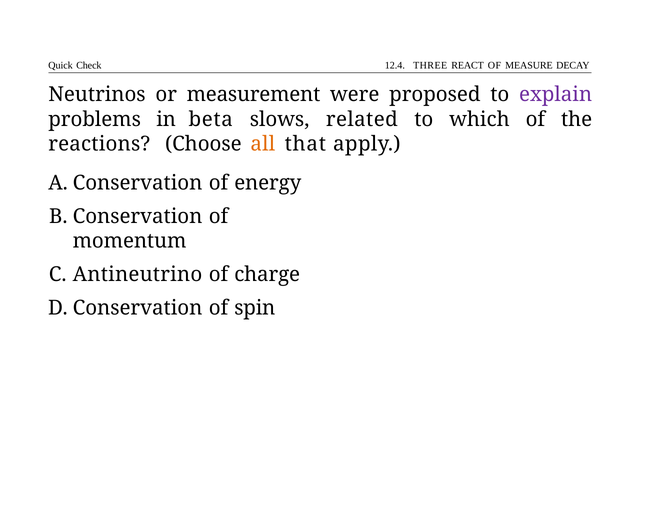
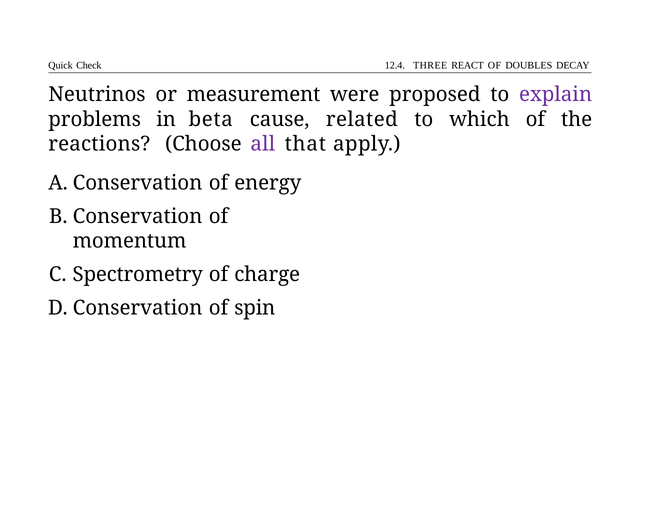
MEASURE: MEASURE -> DOUBLES (529, 66)
slows: slows -> cause (280, 119)
all colour: orange -> purple (263, 144)
Antineutrino: Antineutrino -> Spectrometry (138, 275)
